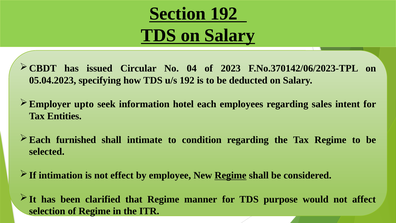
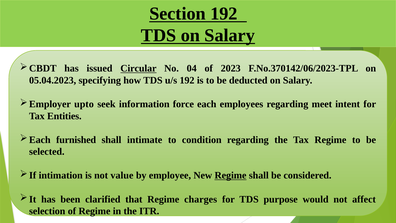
Circular underline: none -> present (138, 68)
hotel: hotel -> force (183, 104)
sales: sales -> meet (322, 104)
effect: effect -> value (122, 175)
manner: manner -> charges (201, 199)
